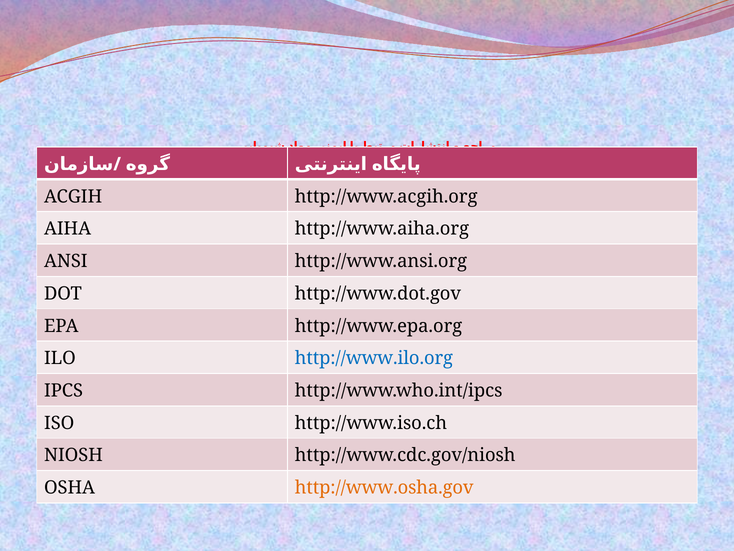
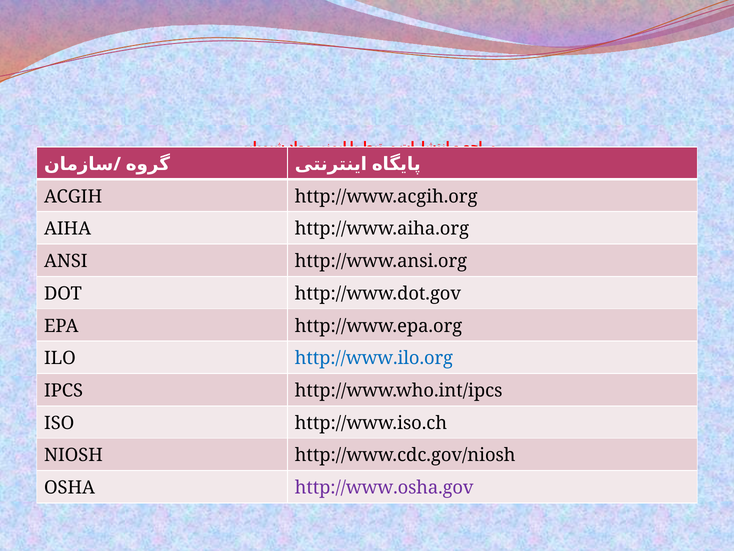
http://www.osha.gov colour: orange -> purple (384, 487)
